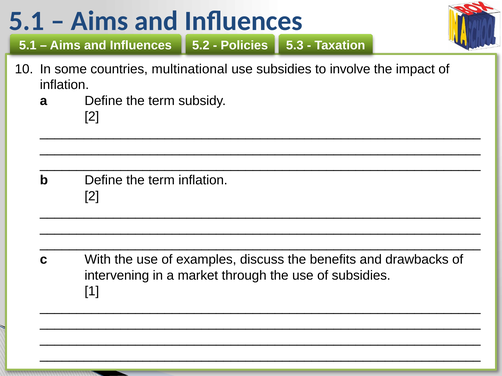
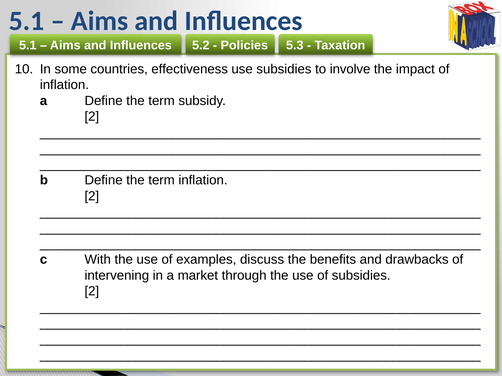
multinational: multinational -> effectiveness (190, 69)
1: 1 -> 2 (92, 292)
